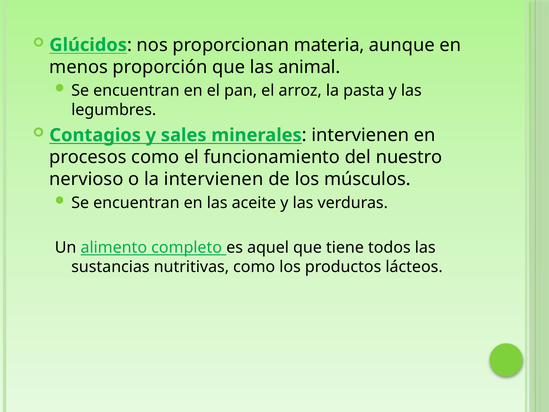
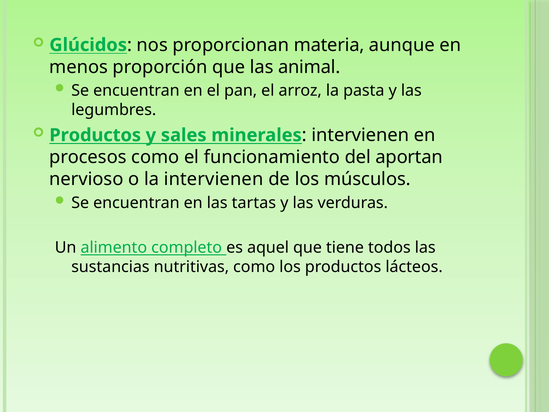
Contagios: Contagios -> Productos (95, 135)
nuestro: nuestro -> aportan (409, 157)
aceite: aceite -> tartas (254, 203)
